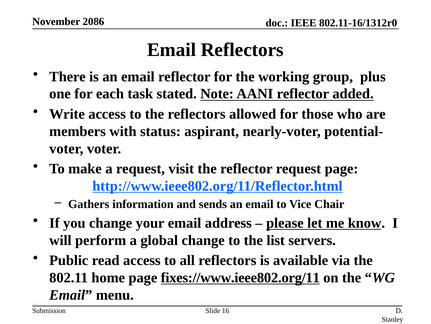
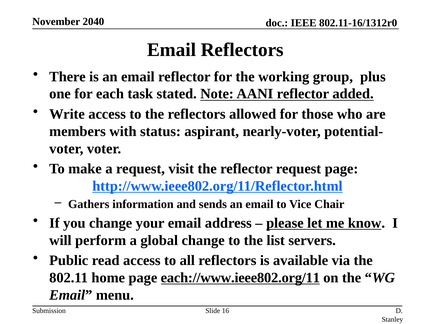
2086: 2086 -> 2040 (93, 22)
fixes://www.ieee802.org/11: fixes://www.ieee802.org/11 -> each://www.ieee802.org/11 (240, 277)
